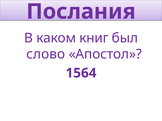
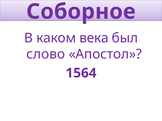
Послания: Послания -> Соборное (81, 12)
книг: книг -> века (94, 38)
